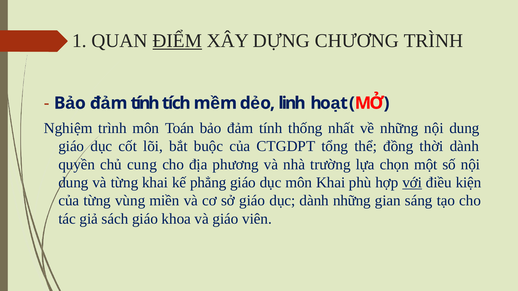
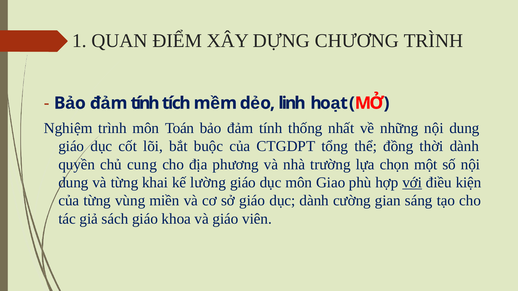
ĐIỂM underline: present -> none (177, 41)
phẳng: phẳng -> lường (208, 183)
môn Khai: Khai -> Giao (331, 183)
dành những: những -> cường (352, 201)
